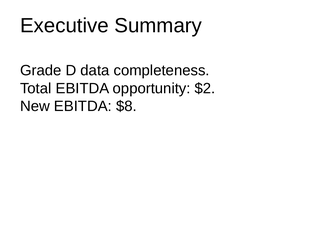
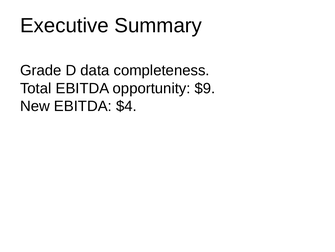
$2: $2 -> $9 (205, 88)
$8: $8 -> $4 (126, 106)
